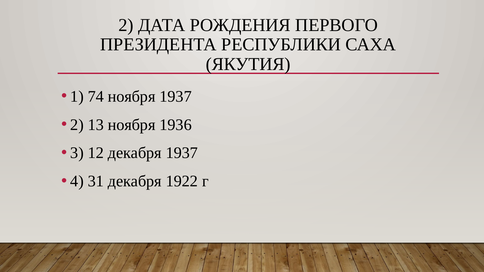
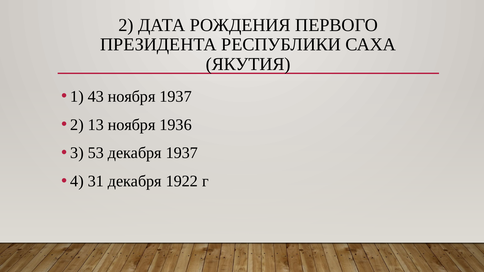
74: 74 -> 43 (96, 97)
12: 12 -> 53 (96, 153)
